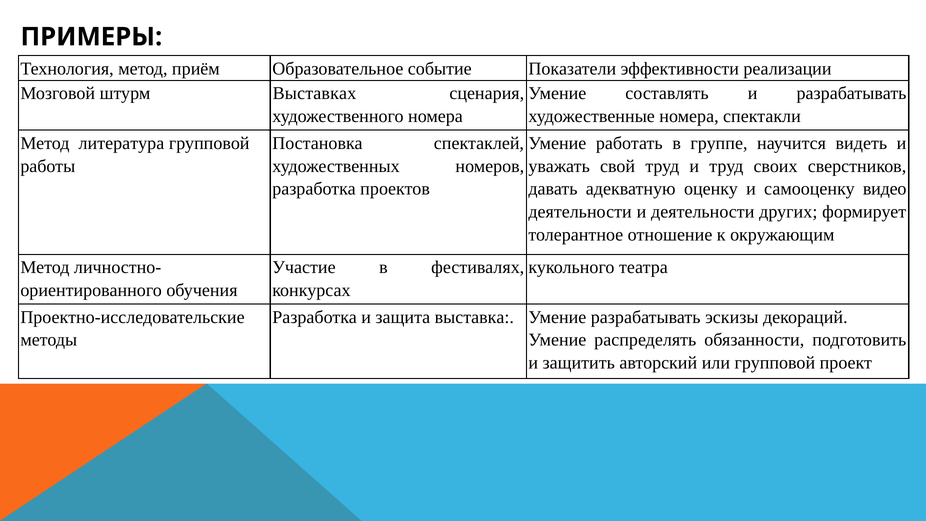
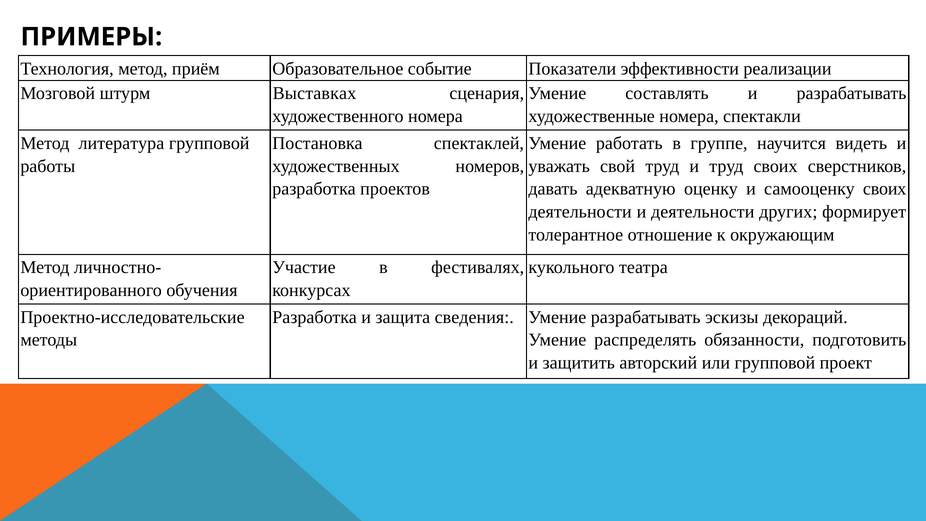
самооценку видео: видео -> своих (885, 189)
выставка: выставка -> сведения (474, 317)
